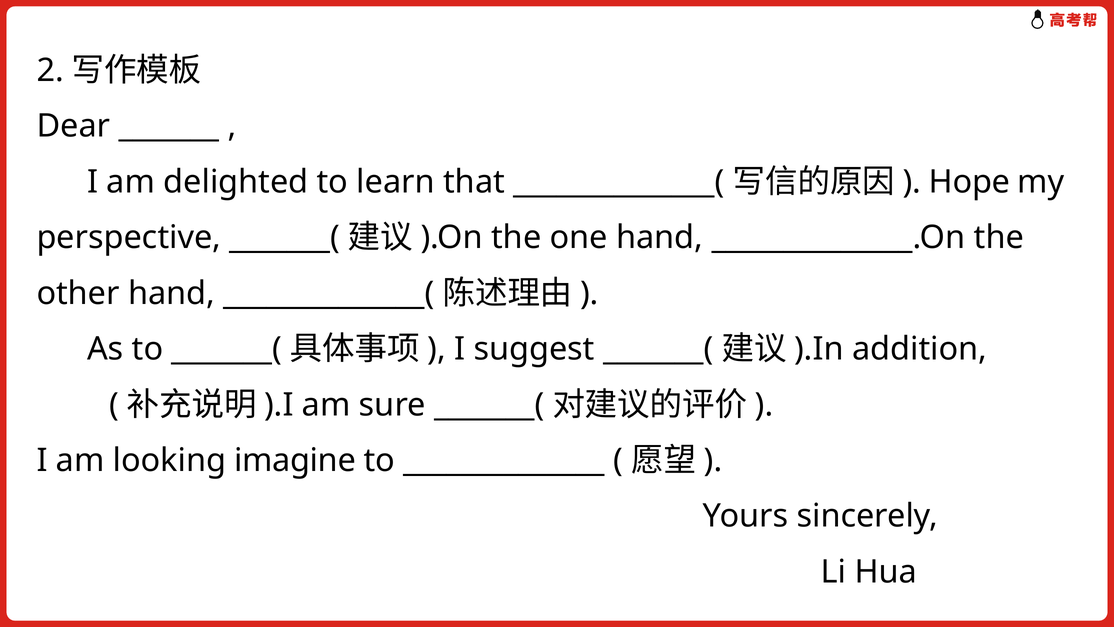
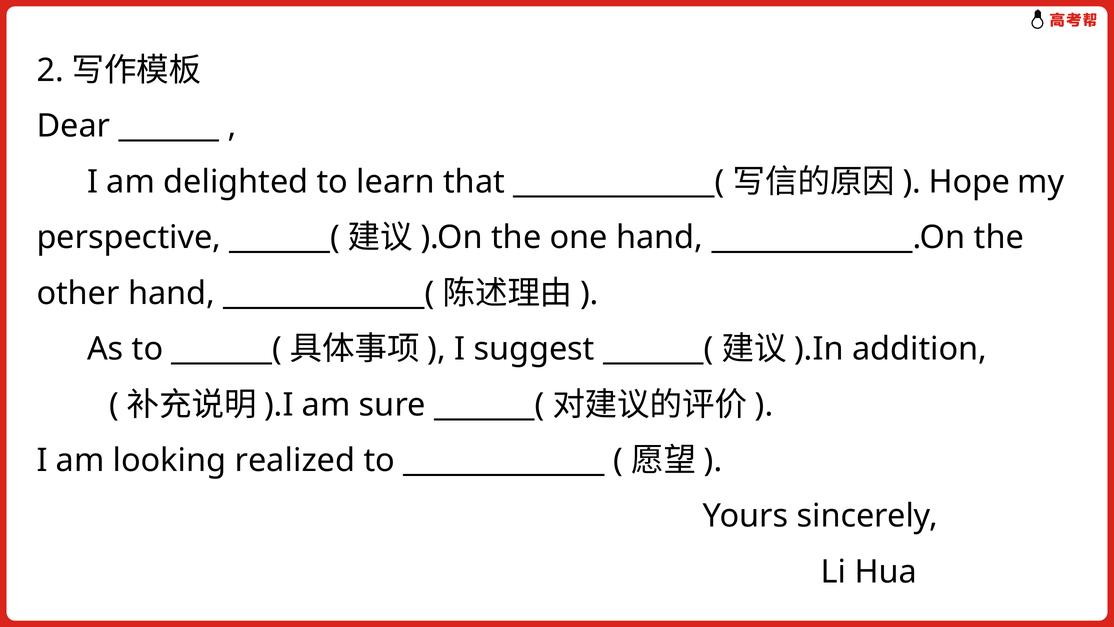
imagine: imagine -> realized (295, 460)
